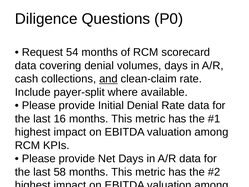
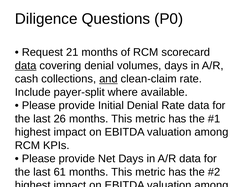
54: 54 -> 21 (72, 52)
data underline: none -> present (26, 65)
16: 16 -> 26 (60, 119)
58: 58 -> 61 (60, 172)
